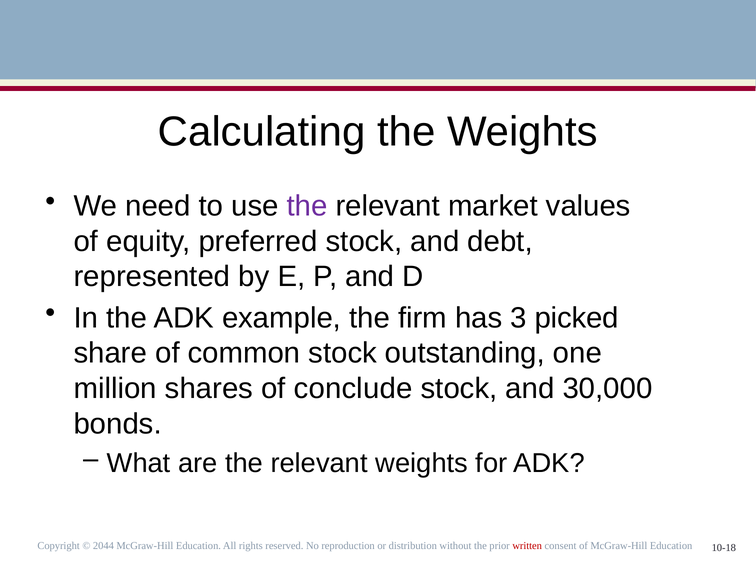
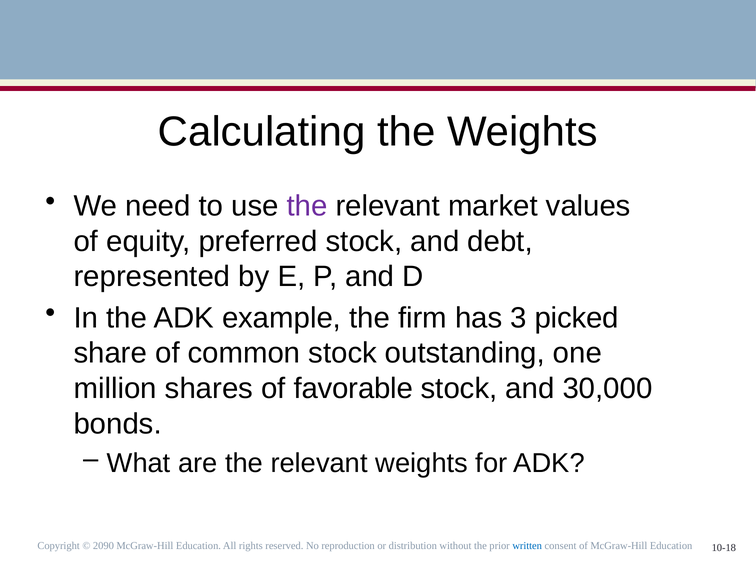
conclude: conclude -> favorable (353, 389)
2044: 2044 -> 2090 (103, 546)
written colour: red -> blue (527, 546)
